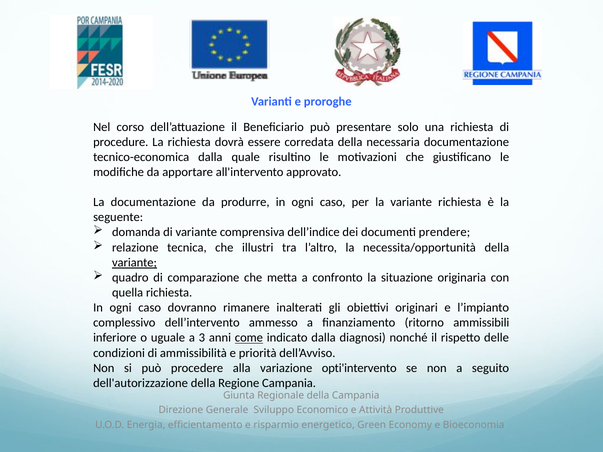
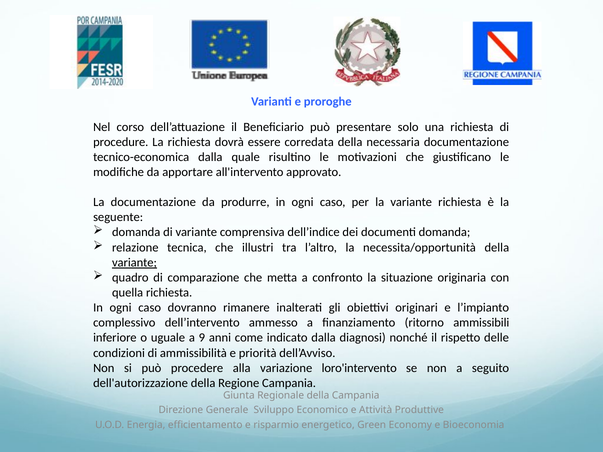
documenti prendere: prendere -> domanda (445, 232)
3: 3 -> 9 (202, 338)
come underline: present -> none (249, 338)
opti'intervento: opti'intervento -> loro'intervento (359, 368)
